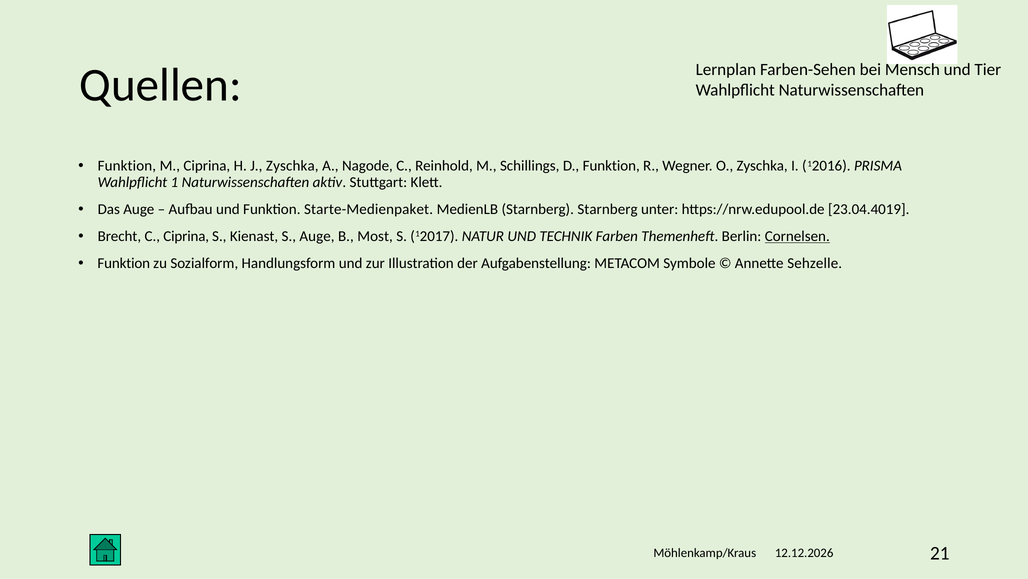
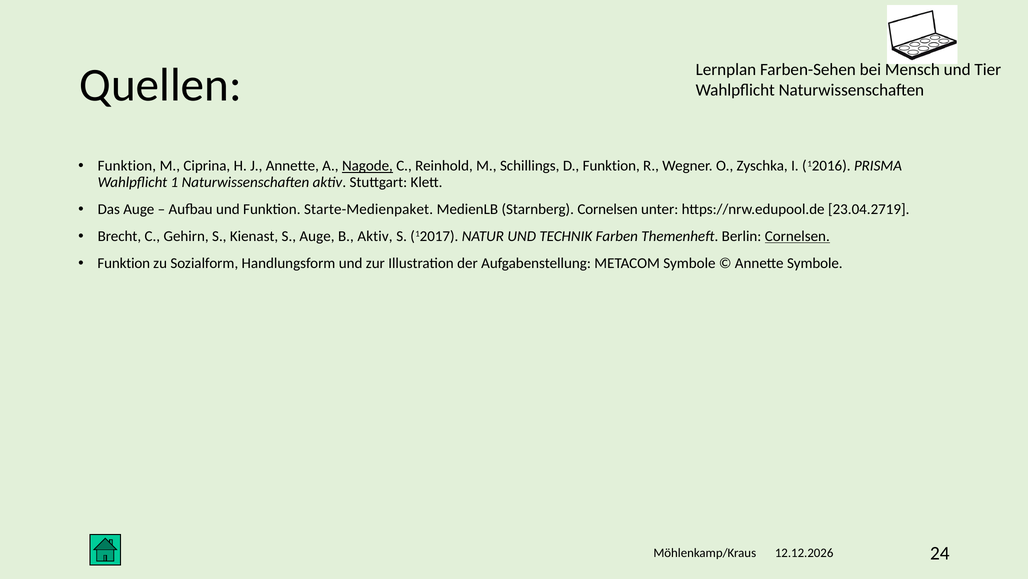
J Zyschka: Zyschka -> Annette (292, 166)
Nagode underline: none -> present (367, 166)
Starnberg Starnberg: Starnberg -> Cornelsen (608, 209)
23.04.4019: 23.04.4019 -> 23.04.2719 (869, 209)
C Ciprina: Ciprina -> Gehirn (186, 236)
B Most: Most -> Aktiv (375, 236)
Annette Sehzelle: Sehzelle -> Symbole (815, 263)
21: 21 -> 24 (940, 552)
